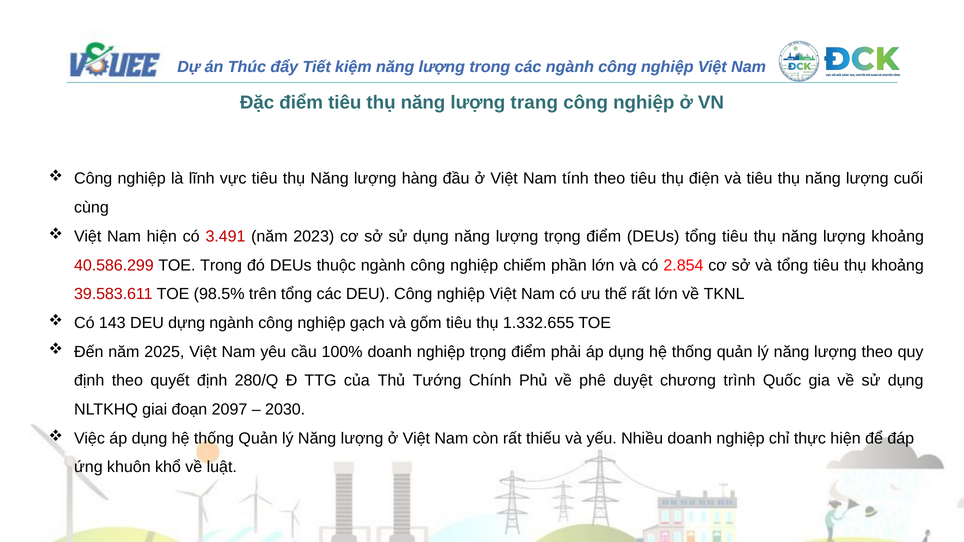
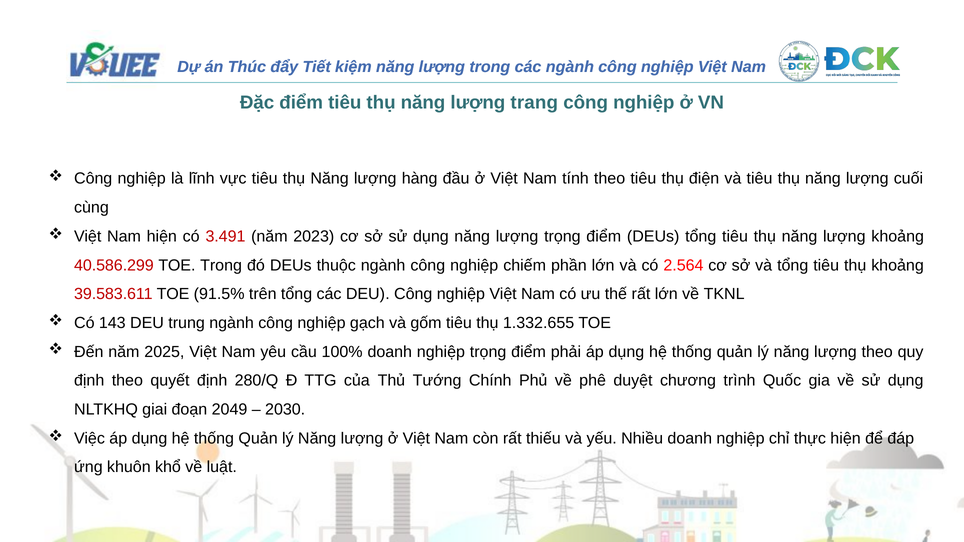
2.854: 2.854 -> 2.564 (683, 265)
98.5%: 98.5% -> 91.5% (219, 294)
dựng: dựng -> trung (187, 323)
2097: 2097 -> 2049 (230, 410)
